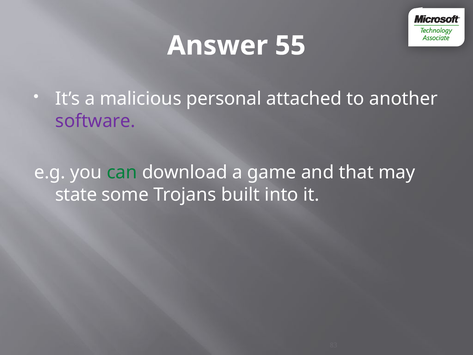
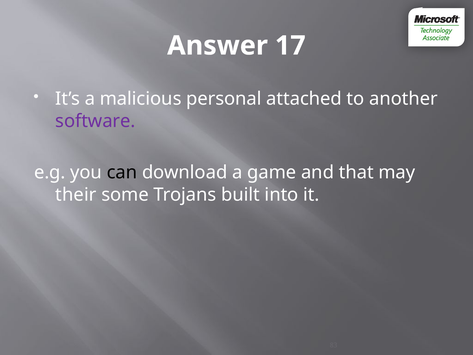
55: 55 -> 17 (290, 46)
can colour: green -> black (122, 172)
state: state -> their (76, 195)
